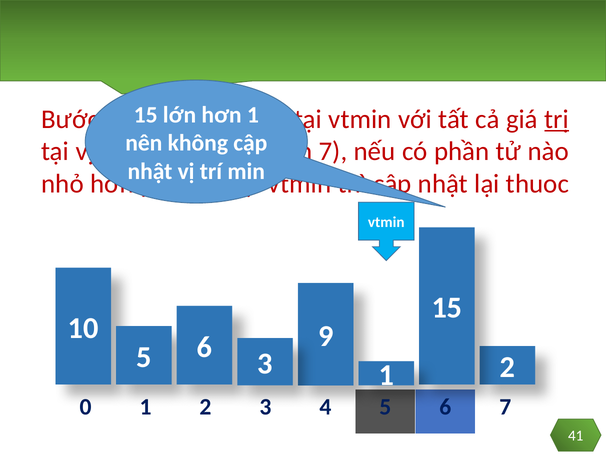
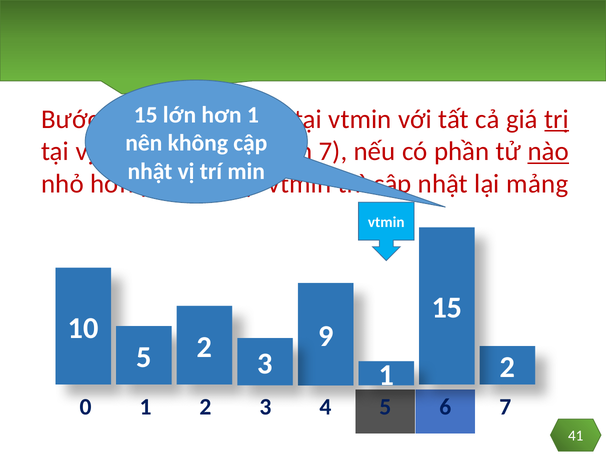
nào underline: none -> present (548, 151)
thuoc: thuoc -> mảng (537, 184)
6: 6 -> 2 (204, 347)
